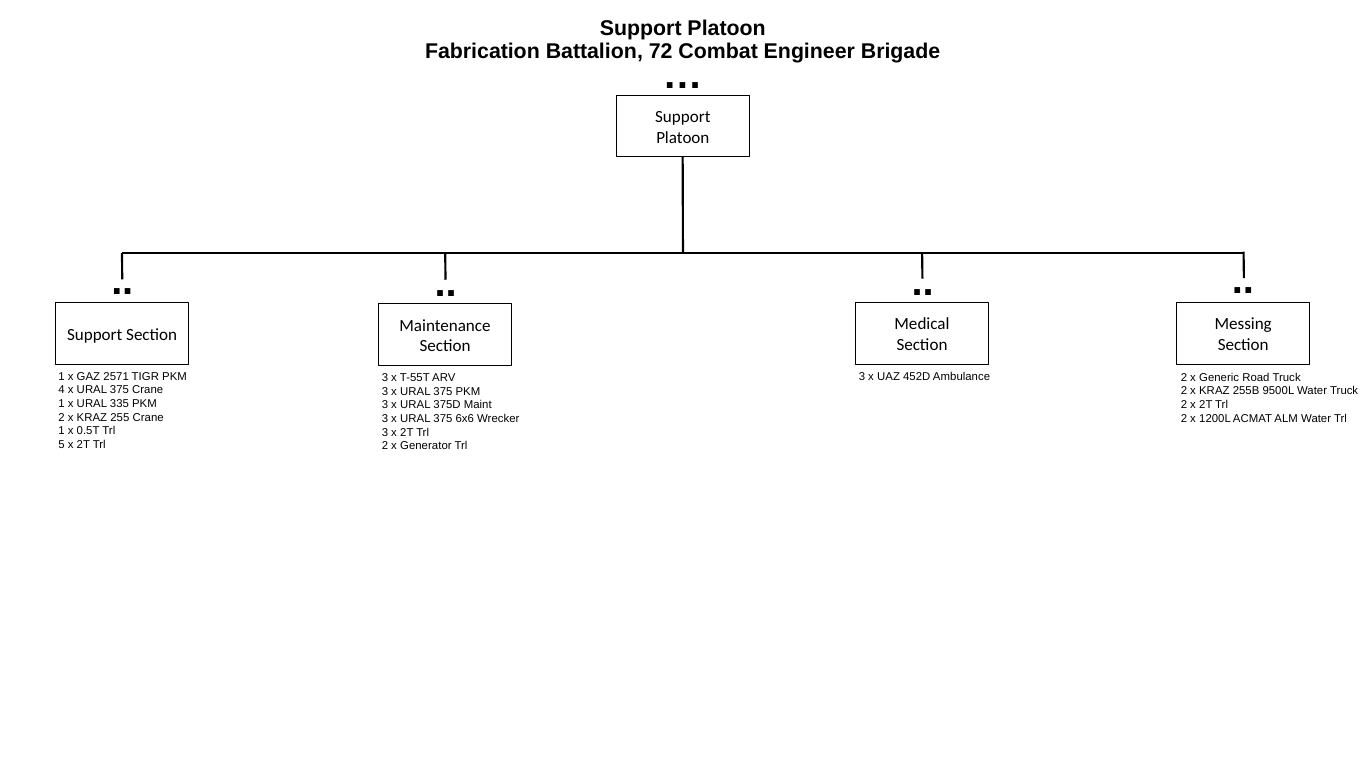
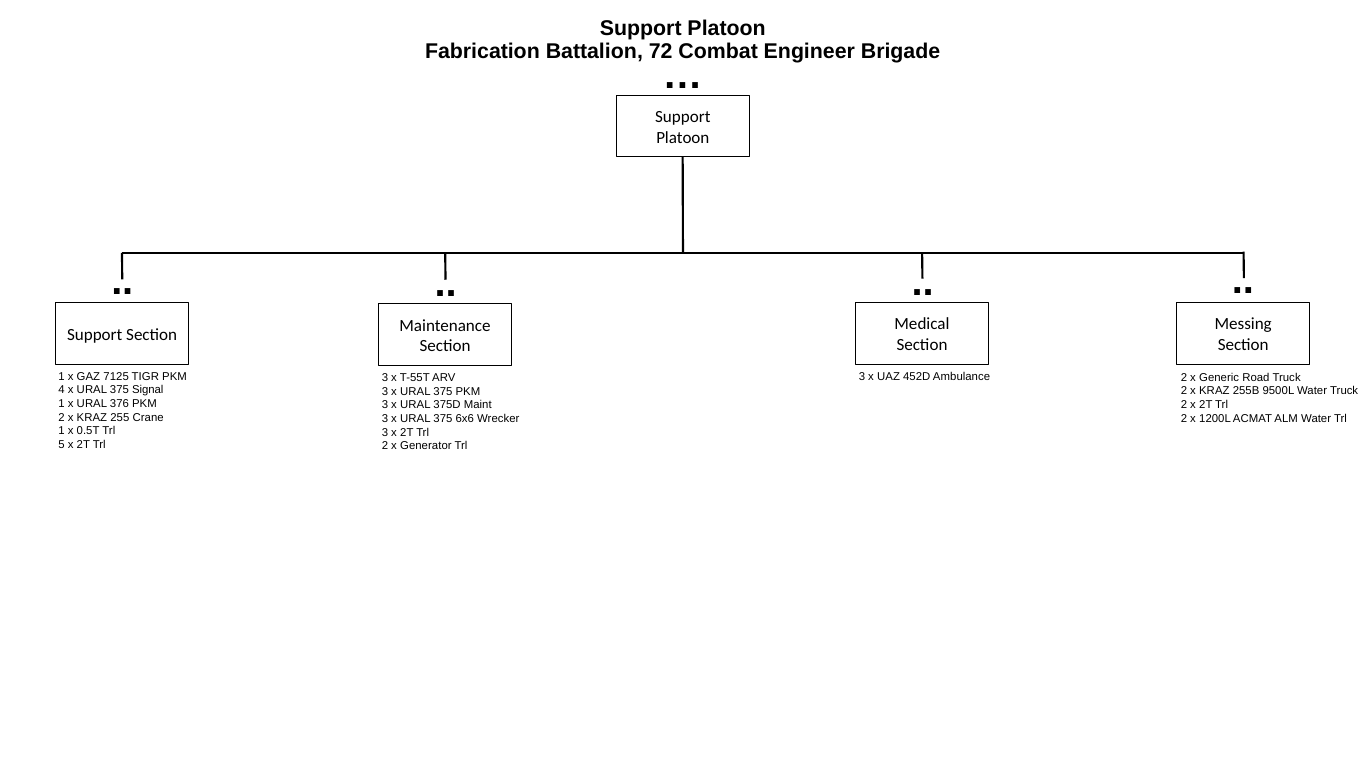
2571: 2571 -> 7125 (116, 377)
375 Crane: Crane -> Signal (148, 390)
335: 335 -> 376 (119, 404)
